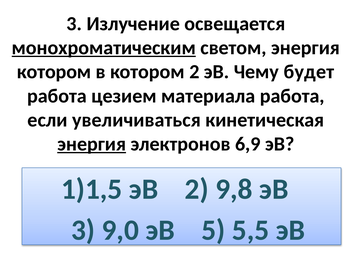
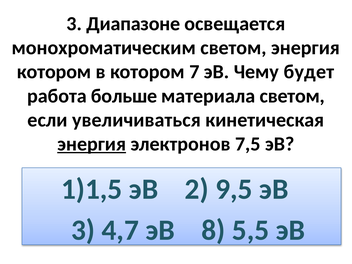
Излучение: Излучение -> Диапазоне (133, 24)
монохроматическим underline: present -> none (104, 48)
котором 2: 2 -> 7 (194, 72)
цезием: цезием -> больше (124, 96)
материала работа: работа -> светом (292, 96)
6,9: 6,9 -> 7,5 (248, 144)
9,8: 9,8 -> 9,5 (234, 189)
9,0: 9,0 -> 4,7 (120, 230)
5: 5 -> 8 (213, 230)
